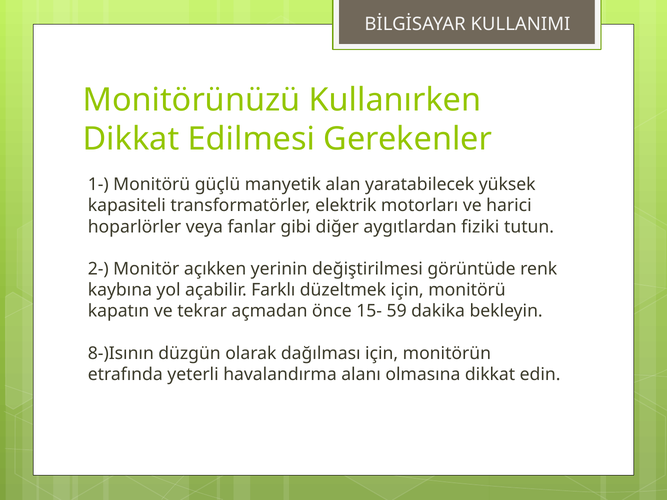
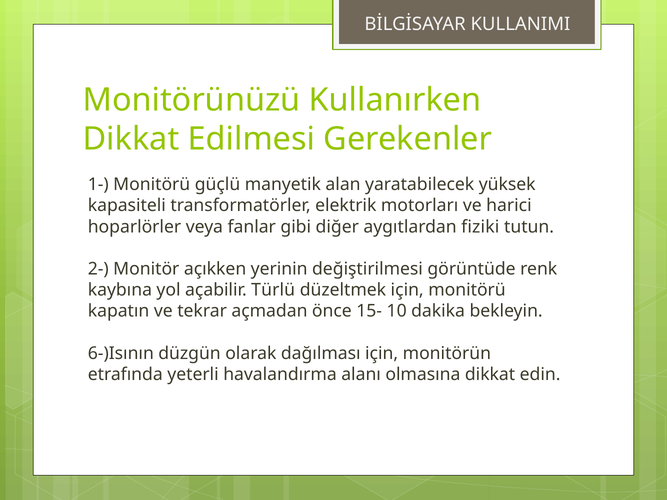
Farklı: Farklı -> Türlü (273, 290)
59: 59 -> 10 (397, 311)
8-)Isının: 8-)Isının -> 6-)Isının (121, 354)
